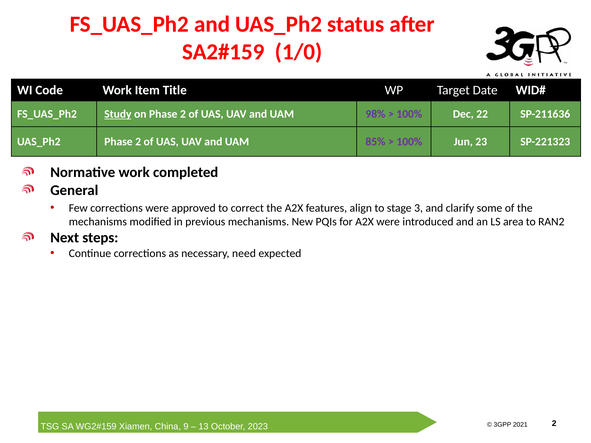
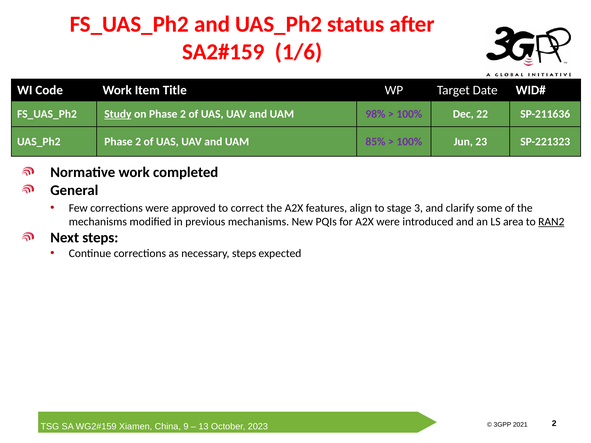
1/0: 1/0 -> 1/6 (299, 52)
RAN2 underline: none -> present (551, 222)
necessary need: need -> steps (244, 253)
